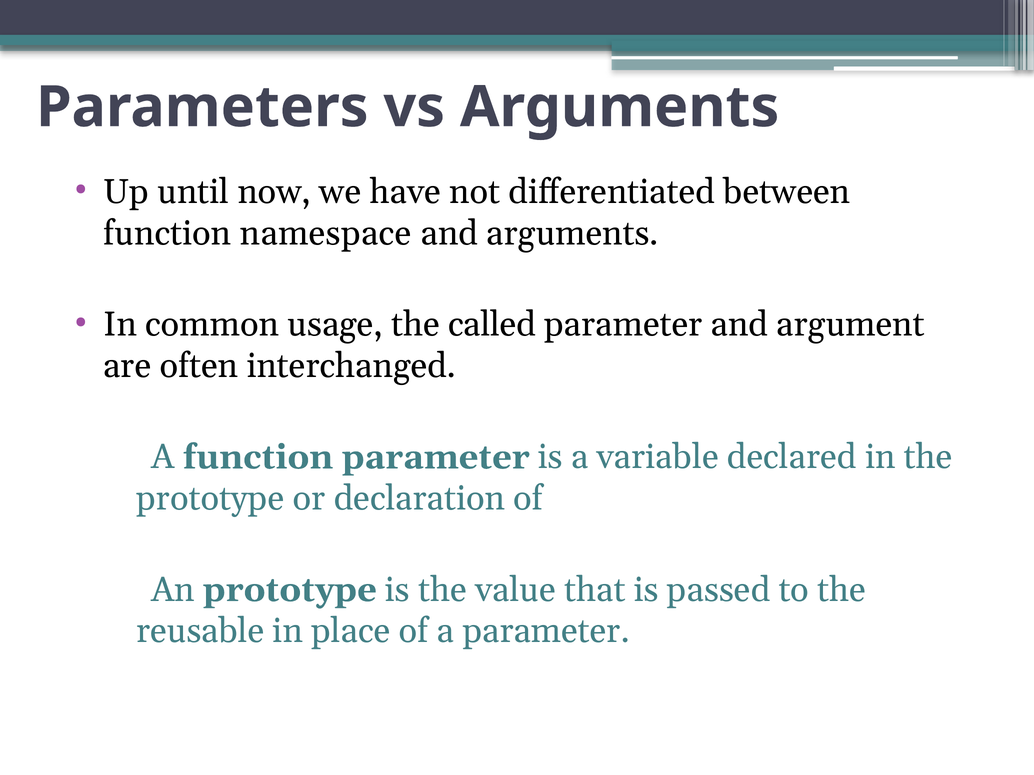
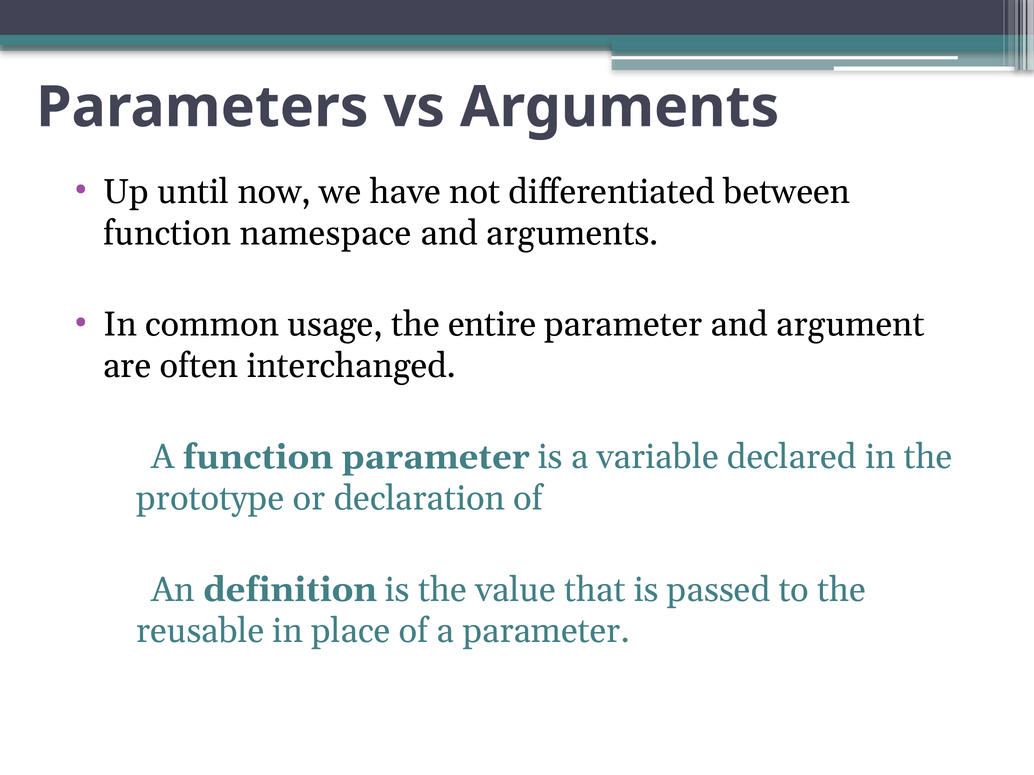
called: called -> entire (492, 325)
An prototype: prototype -> definition (290, 590)
